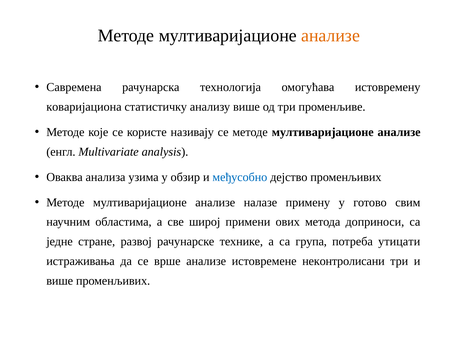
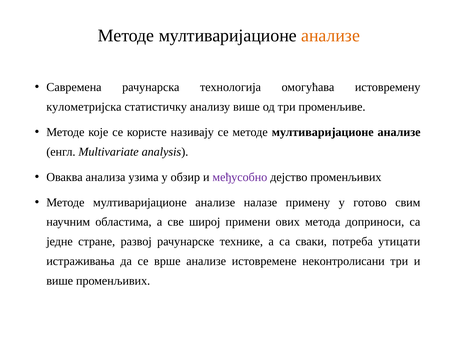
коваријациона: коваријациона -> кулометријска (84, 107)
међусобно colour: blue -> purple (240, 177)
група: група -> сваки (311, 241)
